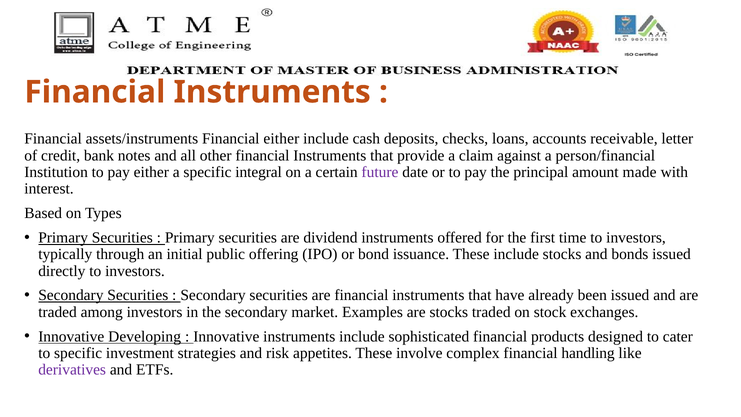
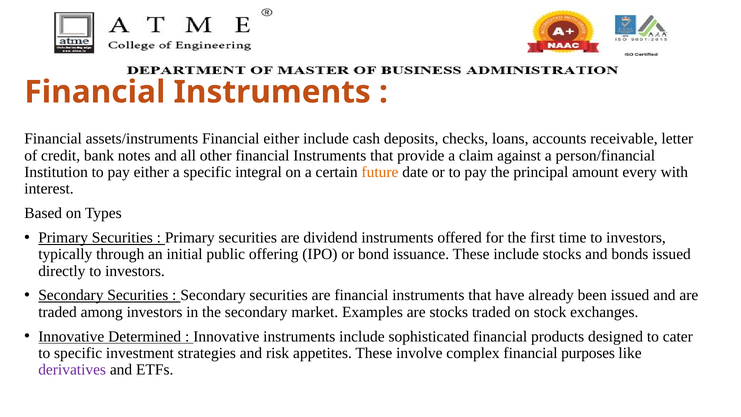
future colour: purple -> orange (380, 172)
made: made -> every (640, 172)
Developing: Developing -> Determined (145, 336)
handling: handling -> purposes (588, 353)
